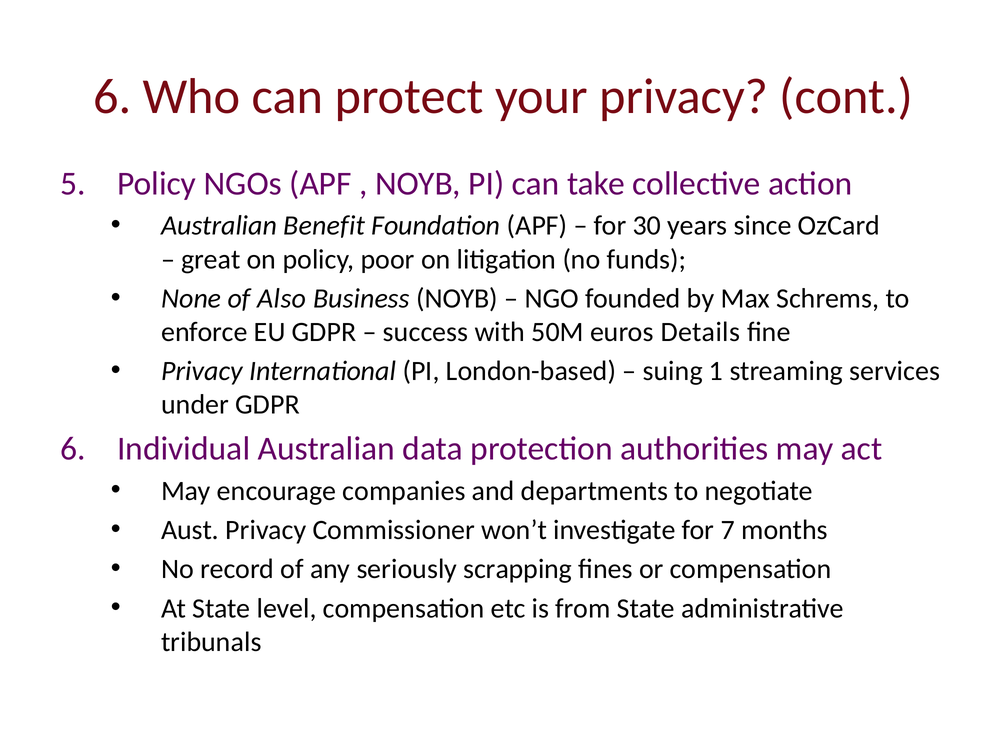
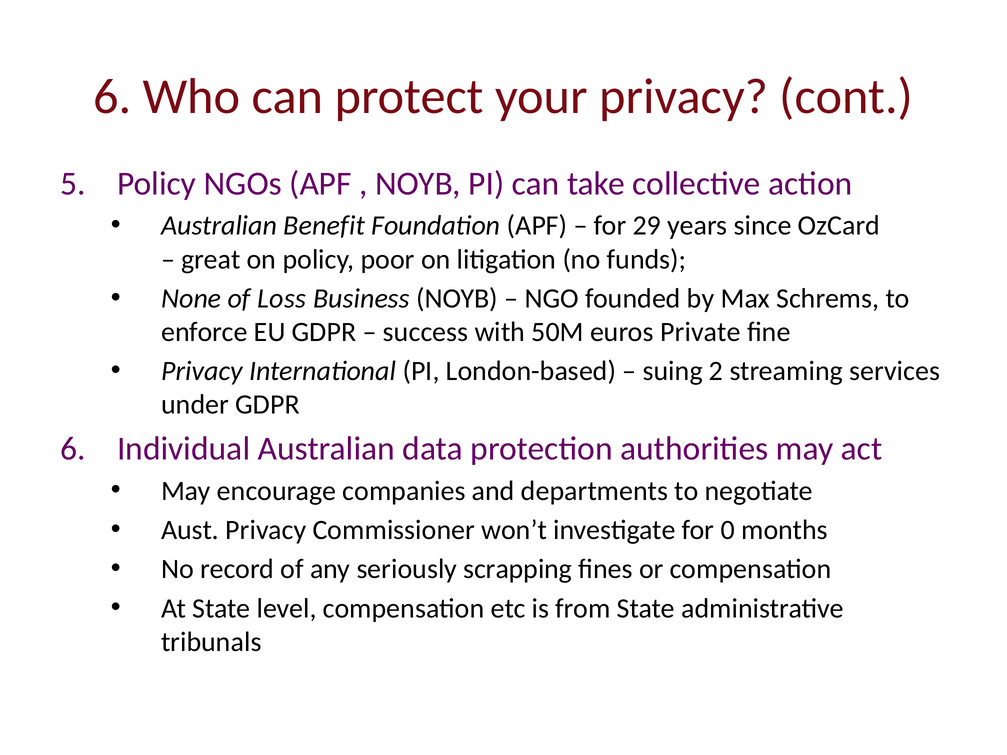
30: 30 -> 29 (647, 226)
Also: Also -> Loss (282, 299)
Details: Details -> Private (700, 332)
1: 1 -> 2 (716, 371)
7: 7 -> 0 (728, 530)
